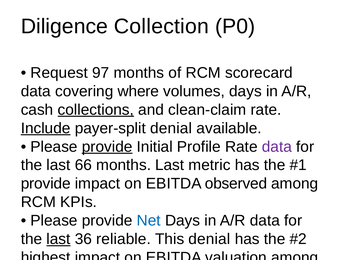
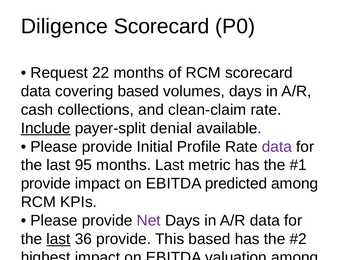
Diligence Collection: Collection -> Scorecard (162, 26)
97: 97 -> 22 (101, 73)
covering where: where -> based (138, 91)
collections underline: present -> none (96, 110)
provide underline: present -> none (107, 147)
66: 66 -> 95 (83, 165)
observed: observed -> predicted (236, 184)
Net colour: blue -> purple (149, 221)
36 reliable: reliable -> provide (124, 239)
This denial: denial -> based (209, 239)
